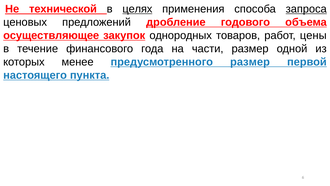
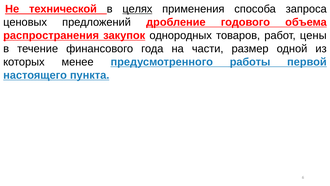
запроса underline: present -> none (306, 9)
осуществляющее: осуществляющее -> распространения (51, 35)
предусмотренного размер: размер -> работы (250, 62)
